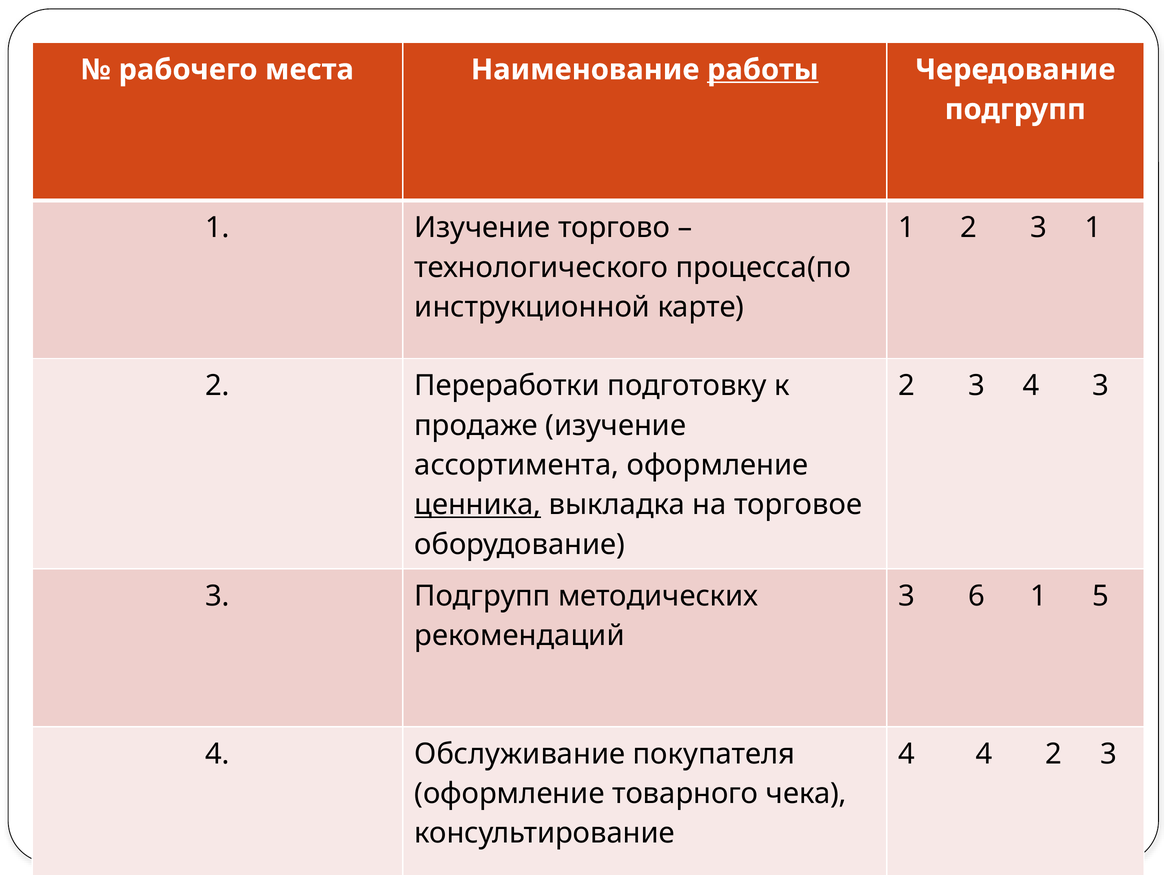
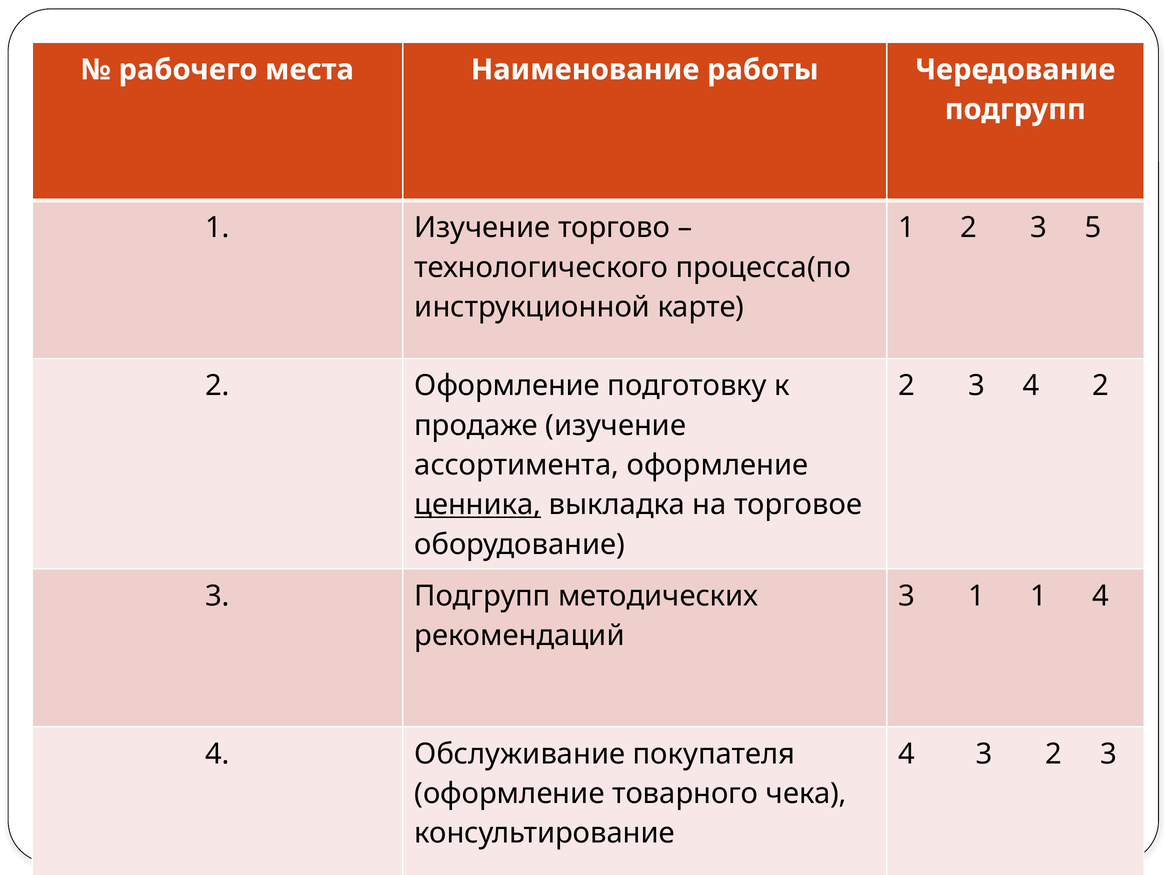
работы underline: present -> none (763, 70)
3 1: 1 -> 5 (1093, 228)
2 Переработки: Переработки -> Оформление (507, 386)
4 3: 3 -> 2 (1101, 386)
3 6: 6 -> 1 (976, 596)
1 5: 5 -> 4 (1101, 596)
4 4: 4 -> 3 (984, 754)
